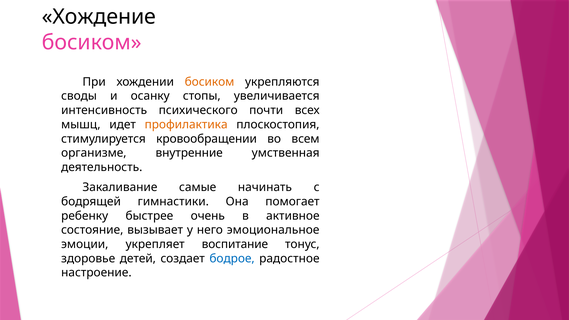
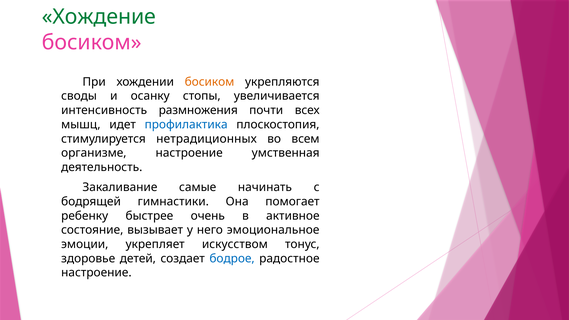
Хождение colour: black -> green (99, 17)
психического: психического -> размножения (198, 110)
профилактика colour: orange -> blue (186, 125)
кровообращении: кровообращении -> нетрадиционных (206, 139)
организме внутренние: внутренние -> настроение (189, 153)
воспитание: воспитание -> искусством (235, 244)
